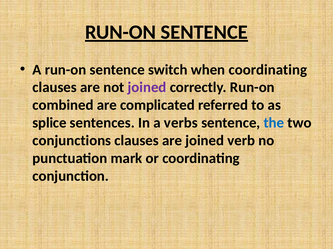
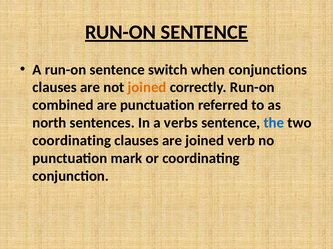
when coordinating: coordinating -> conjunctions (268, 70)
joined colour: purple -> orange (147, 88)
are complicated: complicated -> punctuation (157, 105)
splice: splice -> north (49, 123)
conjunctions: conjunctions -> coordinating (72, 141)
